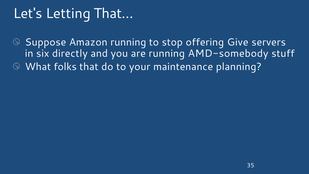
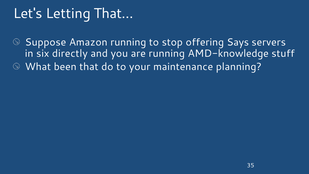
Give: Give -> Says (238, 42)
AMD-somebody: AMD-somebody -> AMD-knowledge (228, 53)
folks: folks -> been (65, 67)
